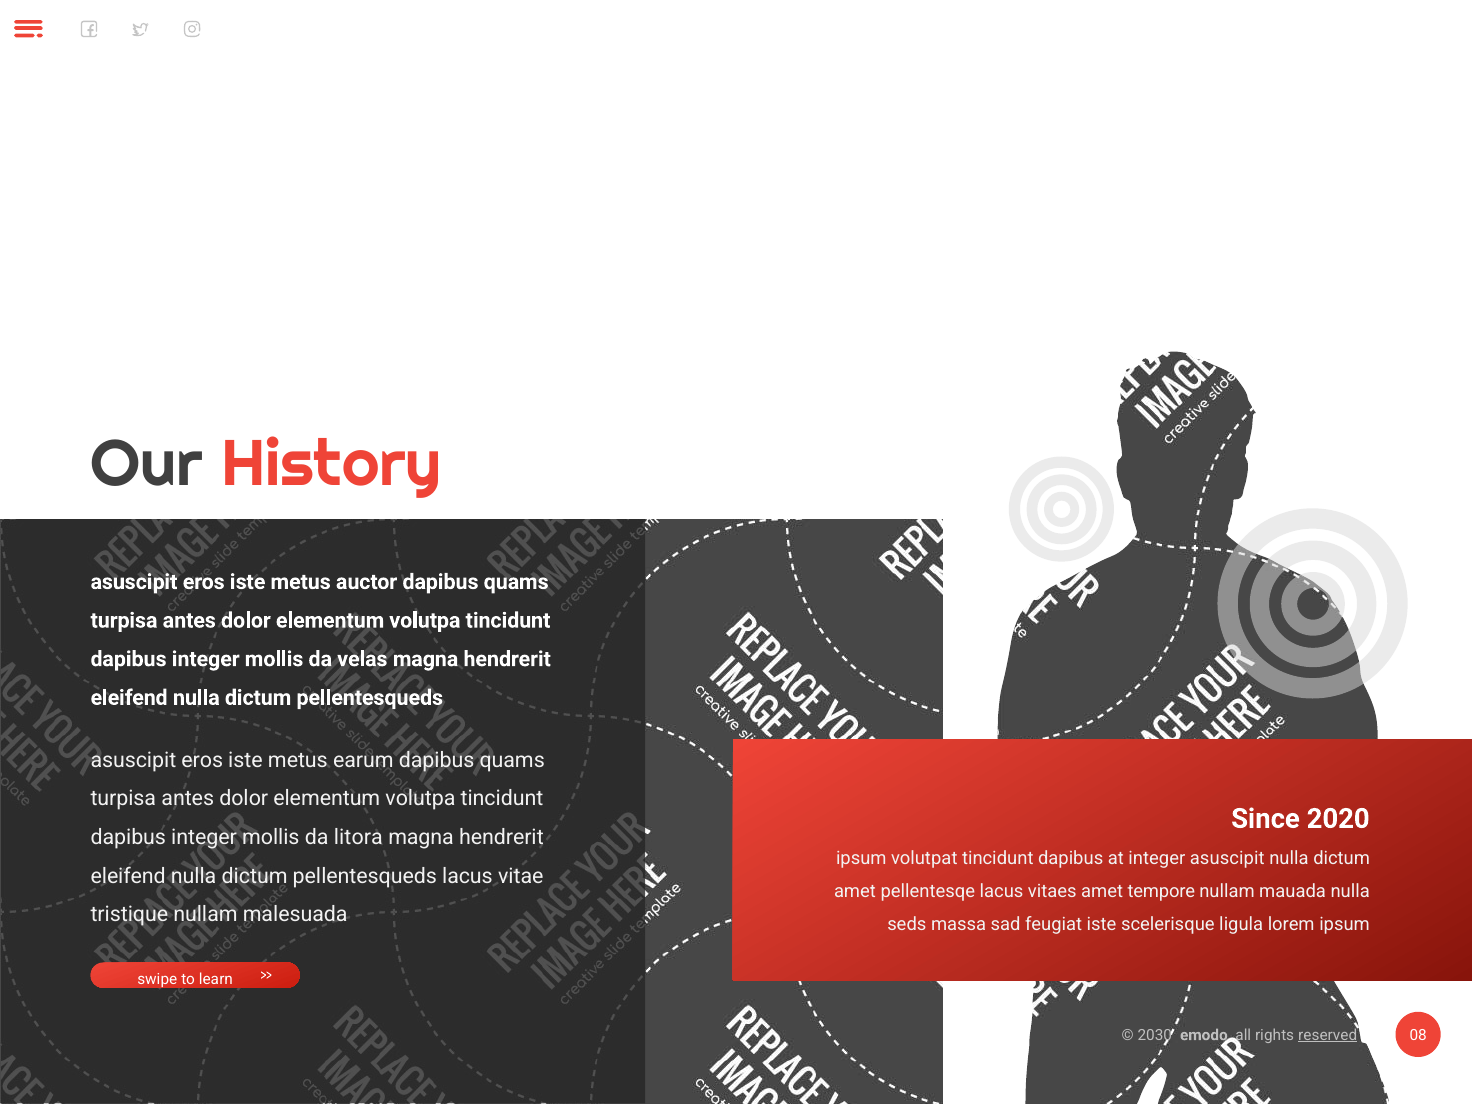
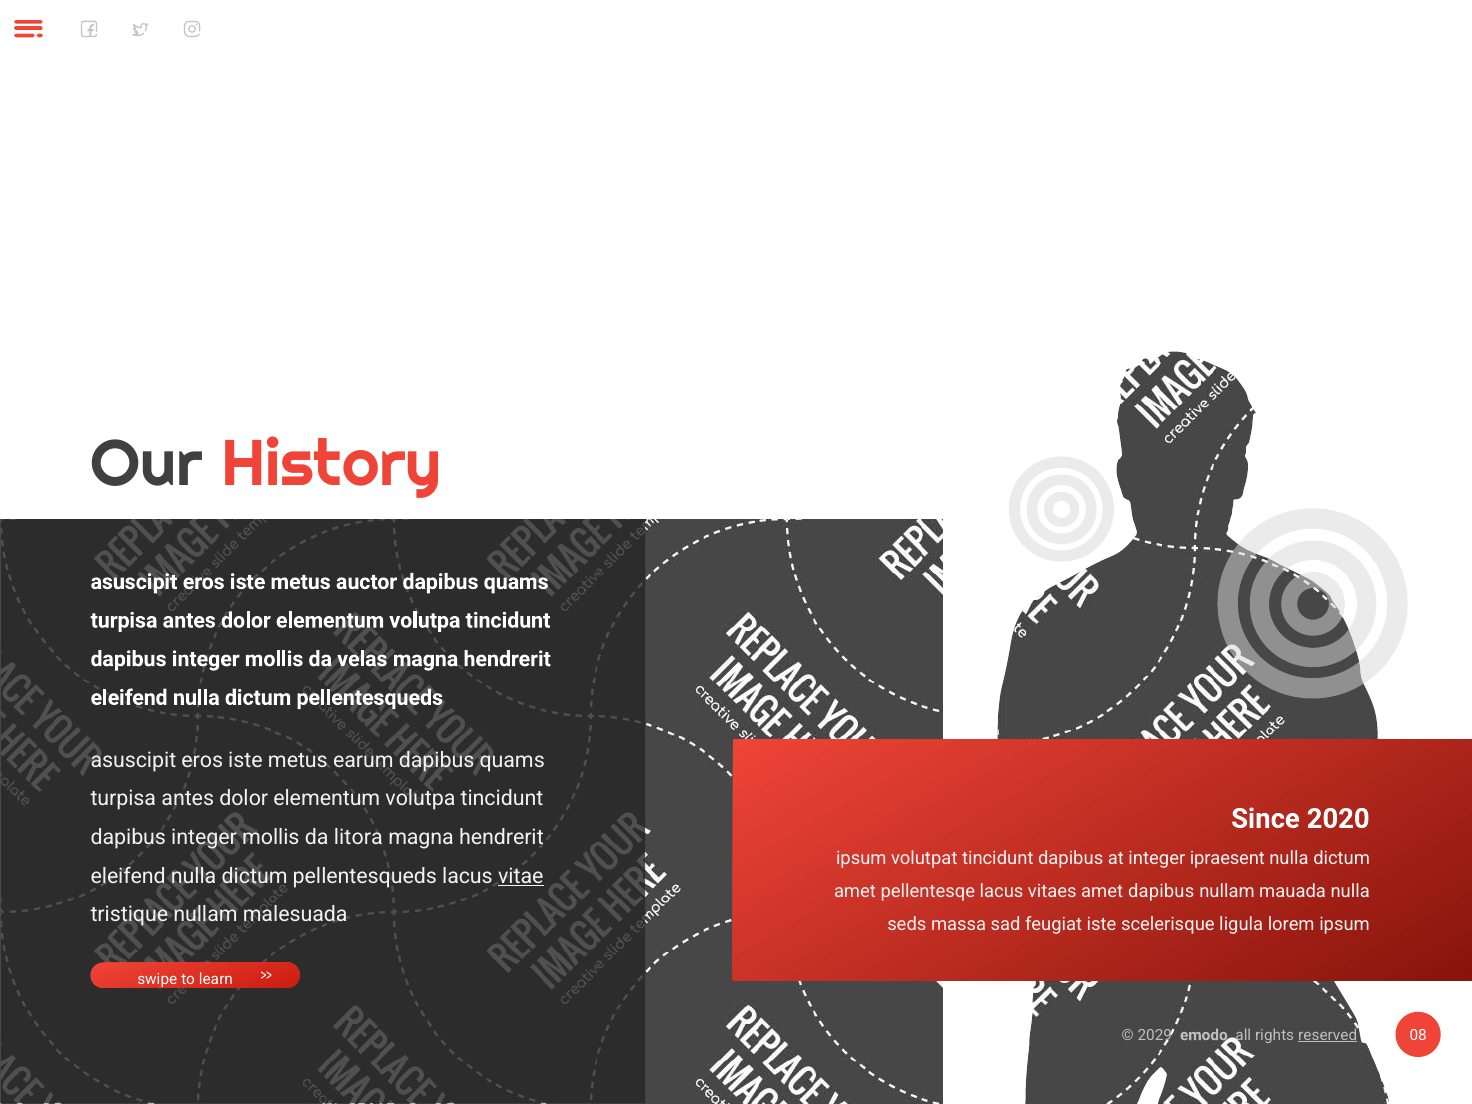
integer asuscipit: asuscipit -> ipraesent (1227, 858)
vitae underline: none -> present (521, 876)
amet tempore: tempore -> dapibus (1161, 892)
2030: 2030 -> 2029 (1155, 1035)
